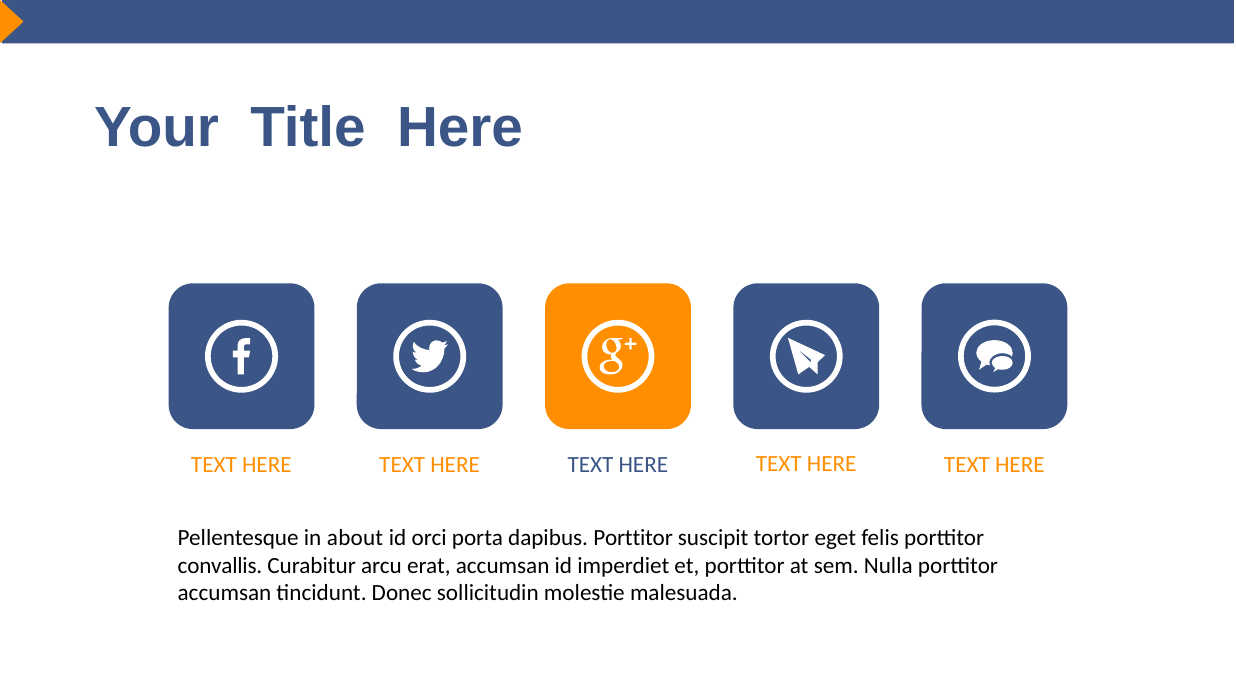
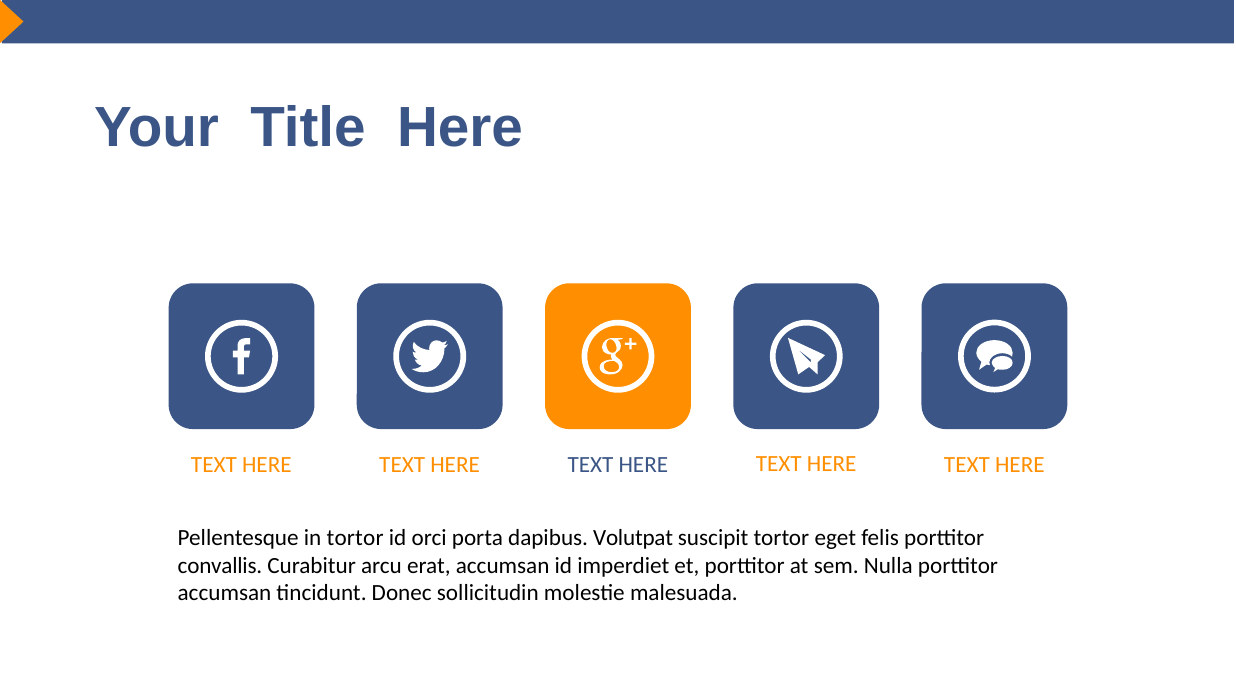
in about: about -> tortor (355, 538)
dapibus Porttitor: Porttitor -> Volutpat (633, 538)
